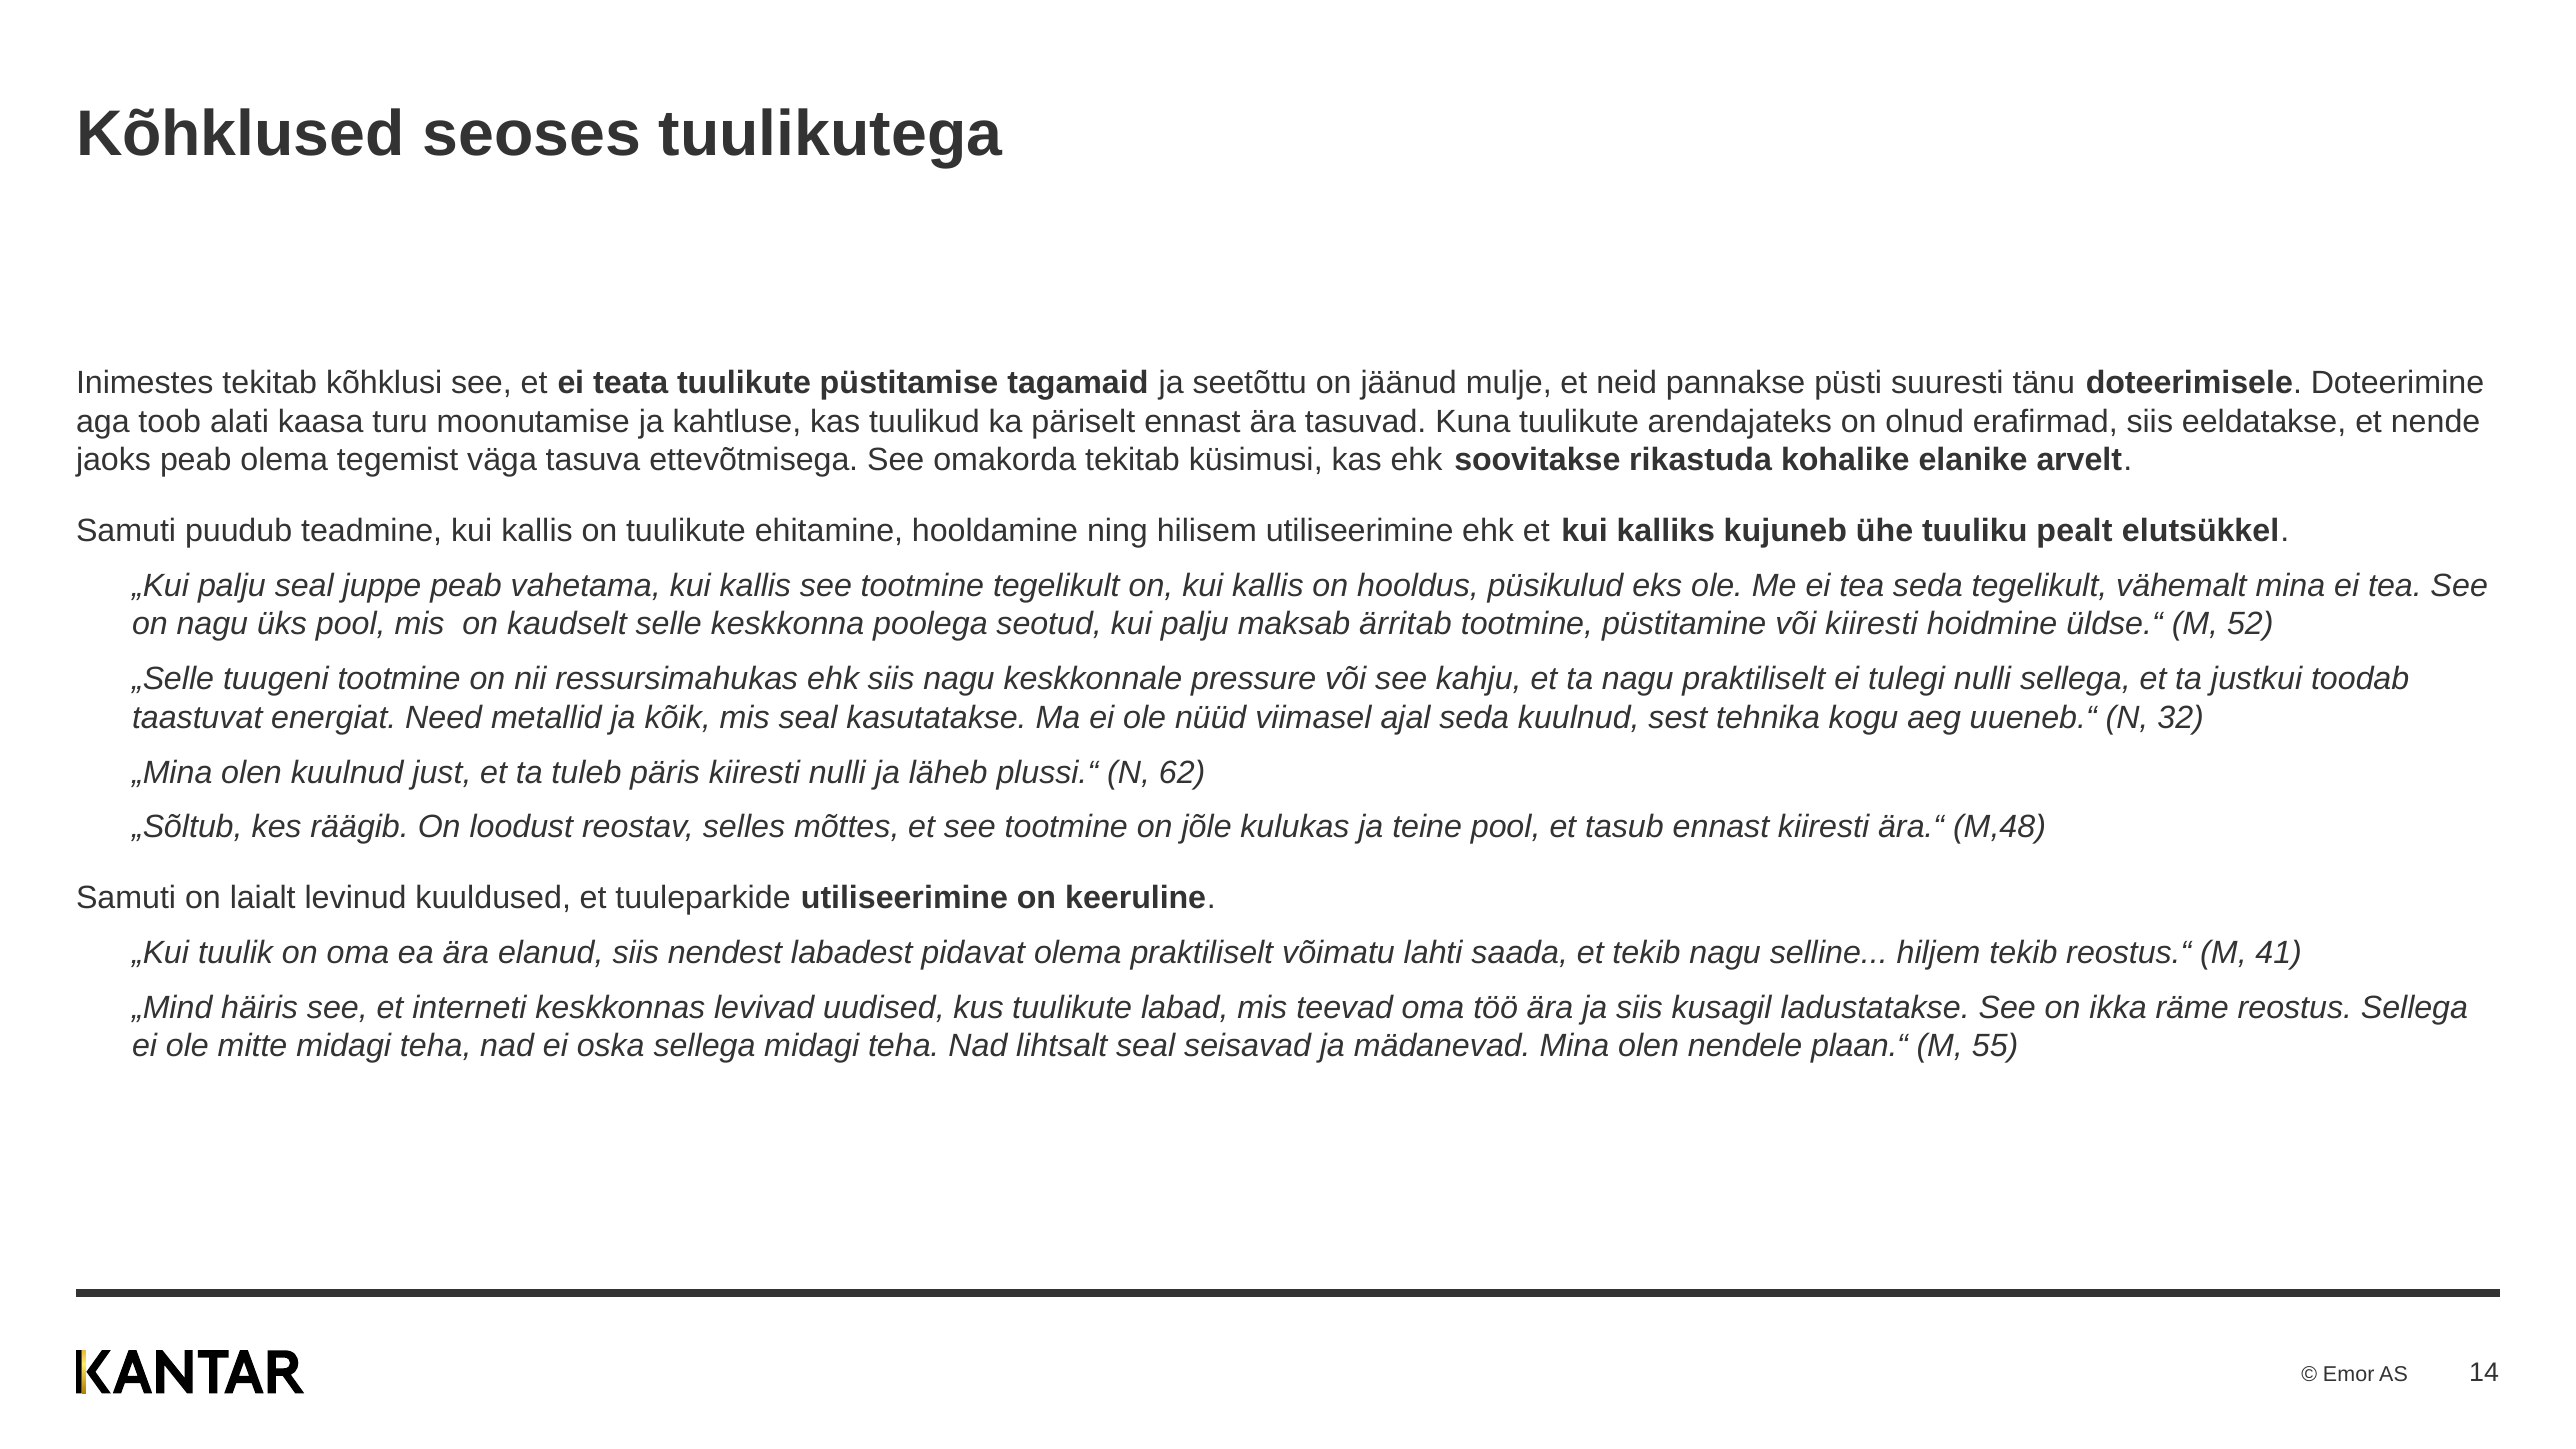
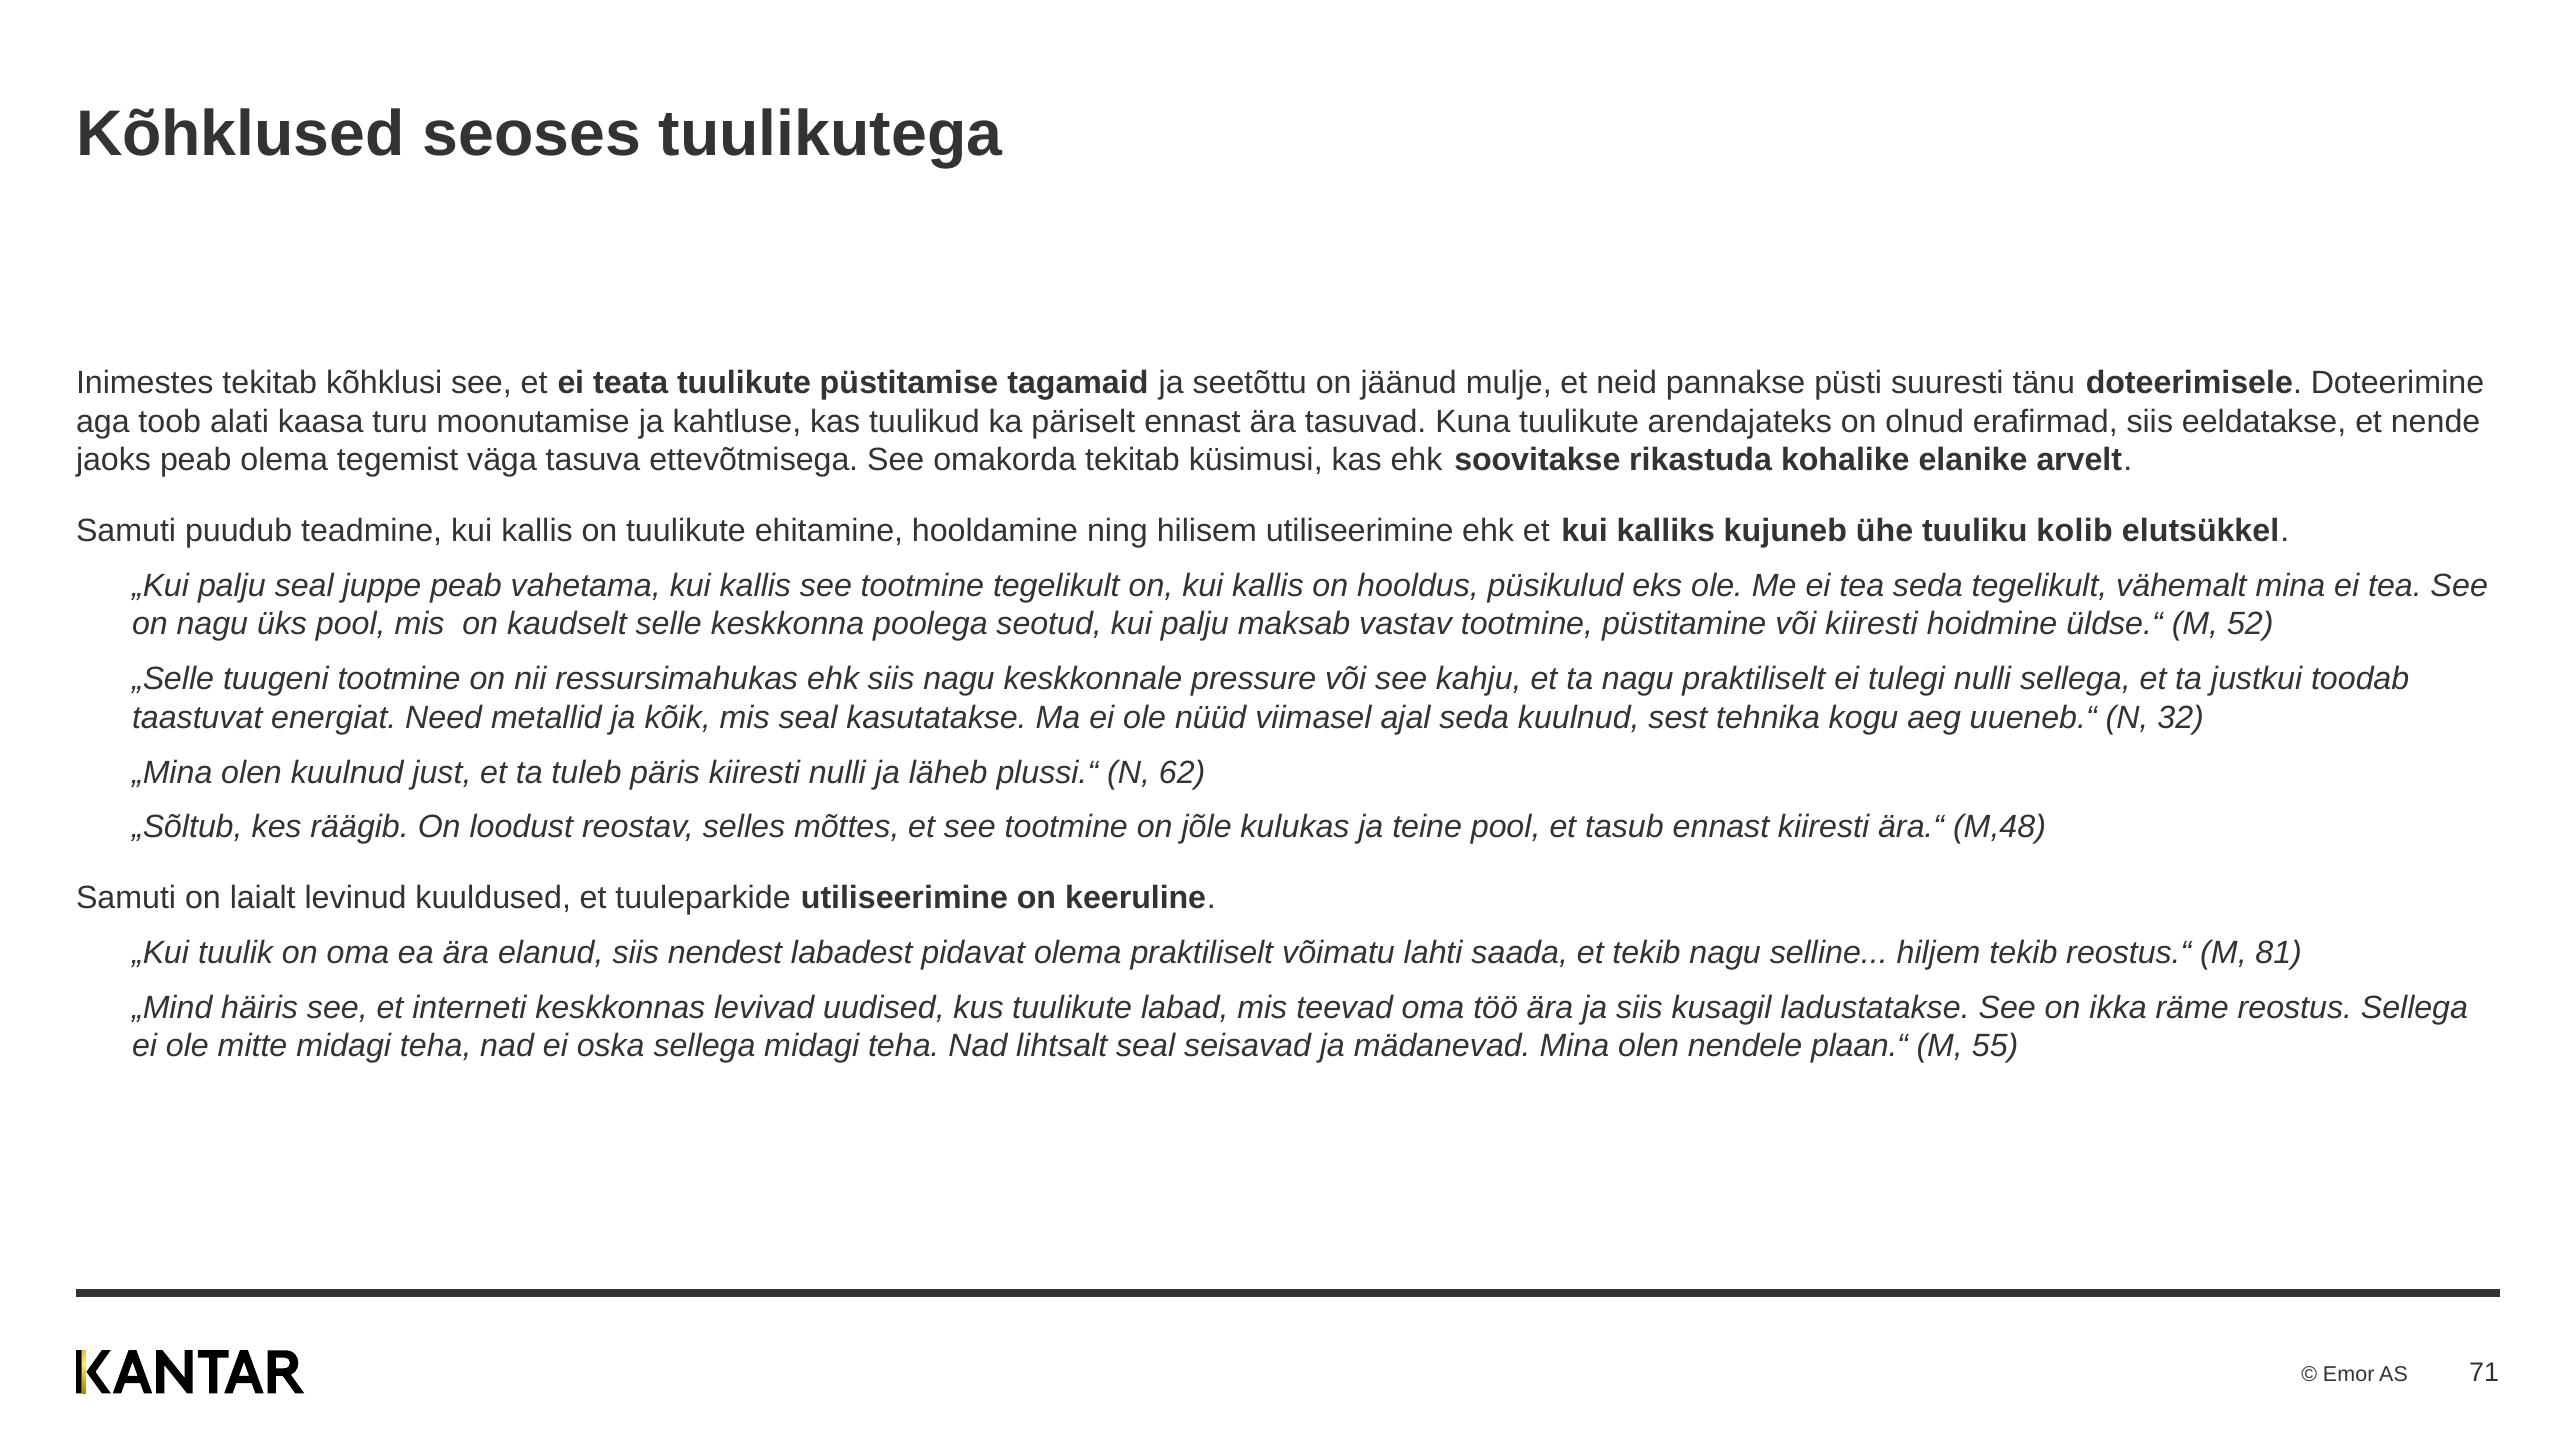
pealt: pealt -> kolib (2075, 531)
ärritab: ärritab -> vastav (1406, 624)
41: 41 -> 81 (2279, 953)
14: 14 -> 71 (2484, 1373)
